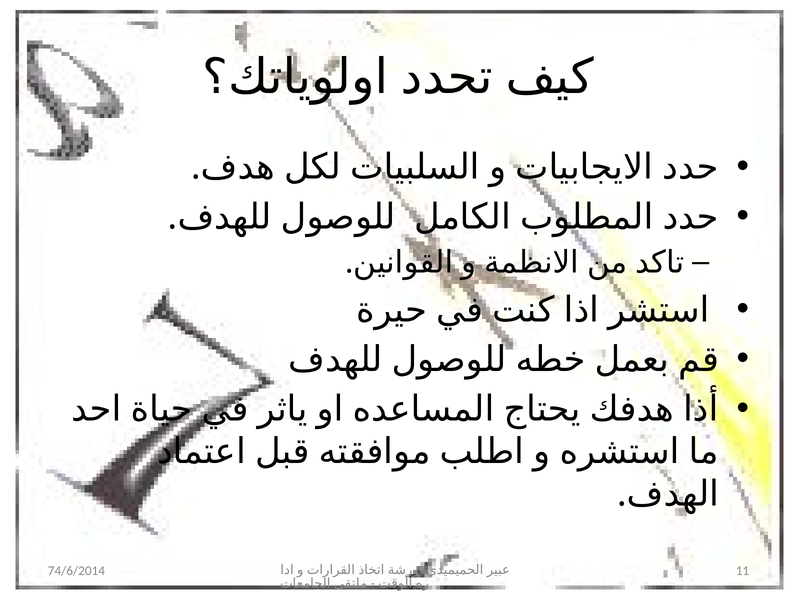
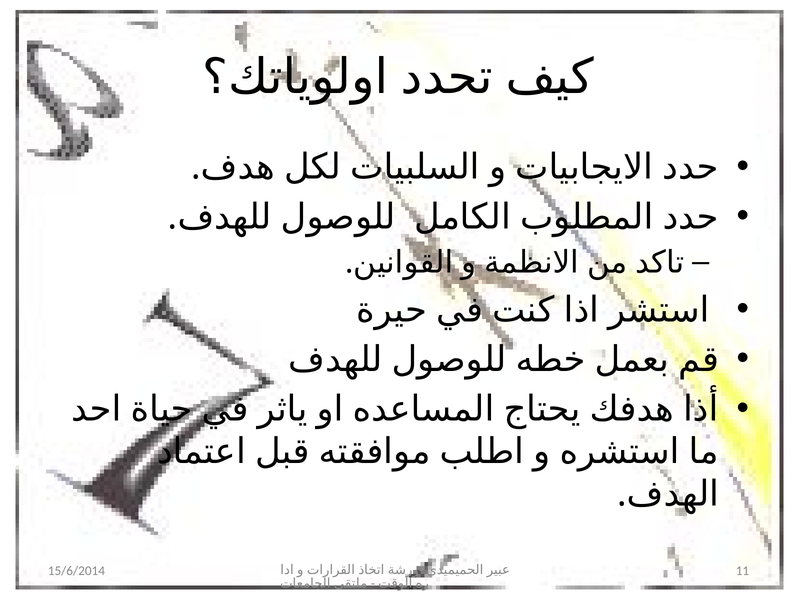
74/6/2014: 74/6/2014 -> 15/6/2014 (76, 571)
